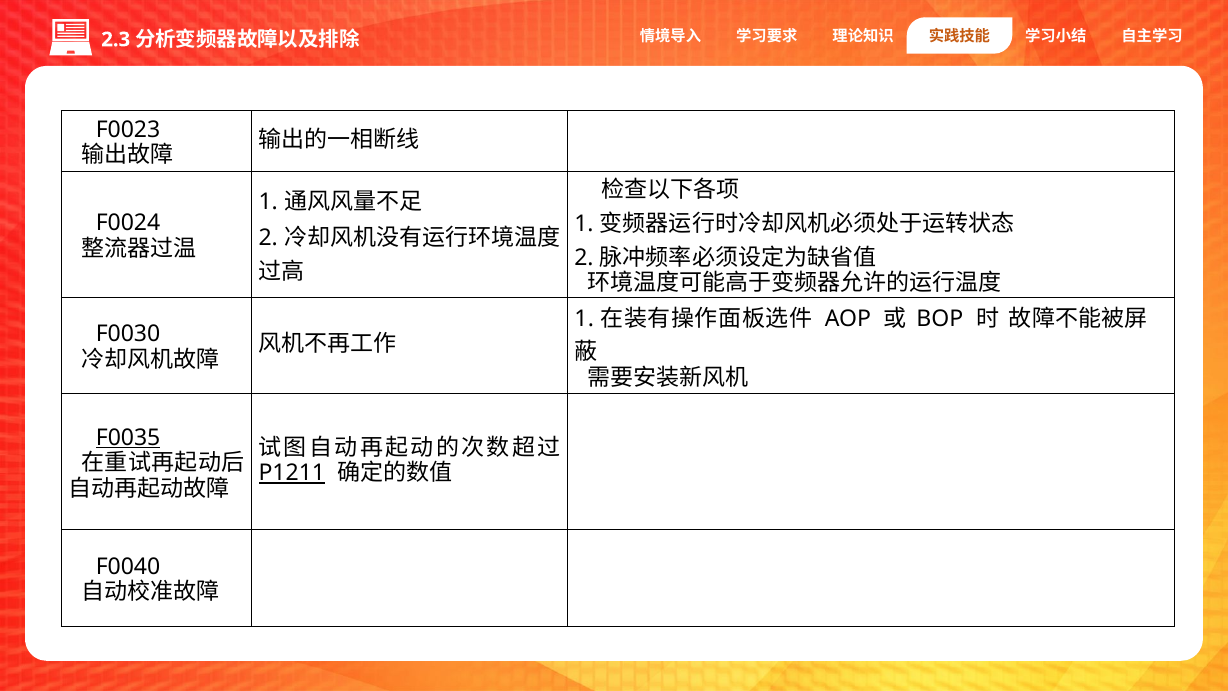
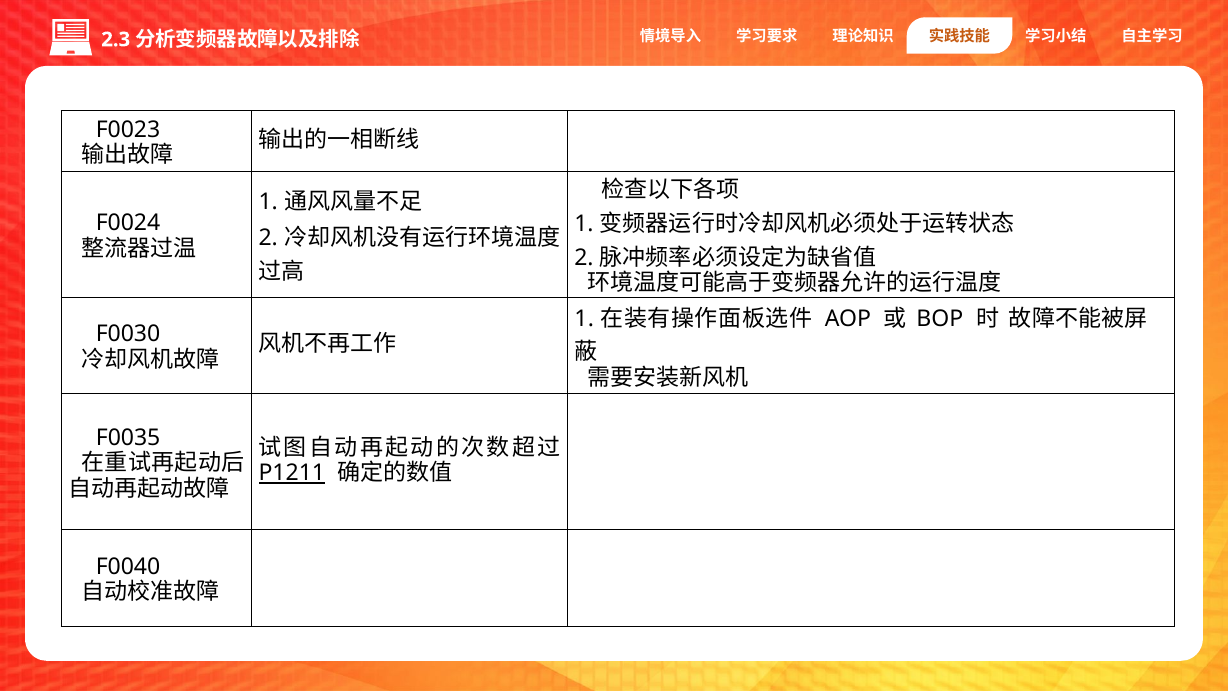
F0035 underline: present -> none (128, 437)
